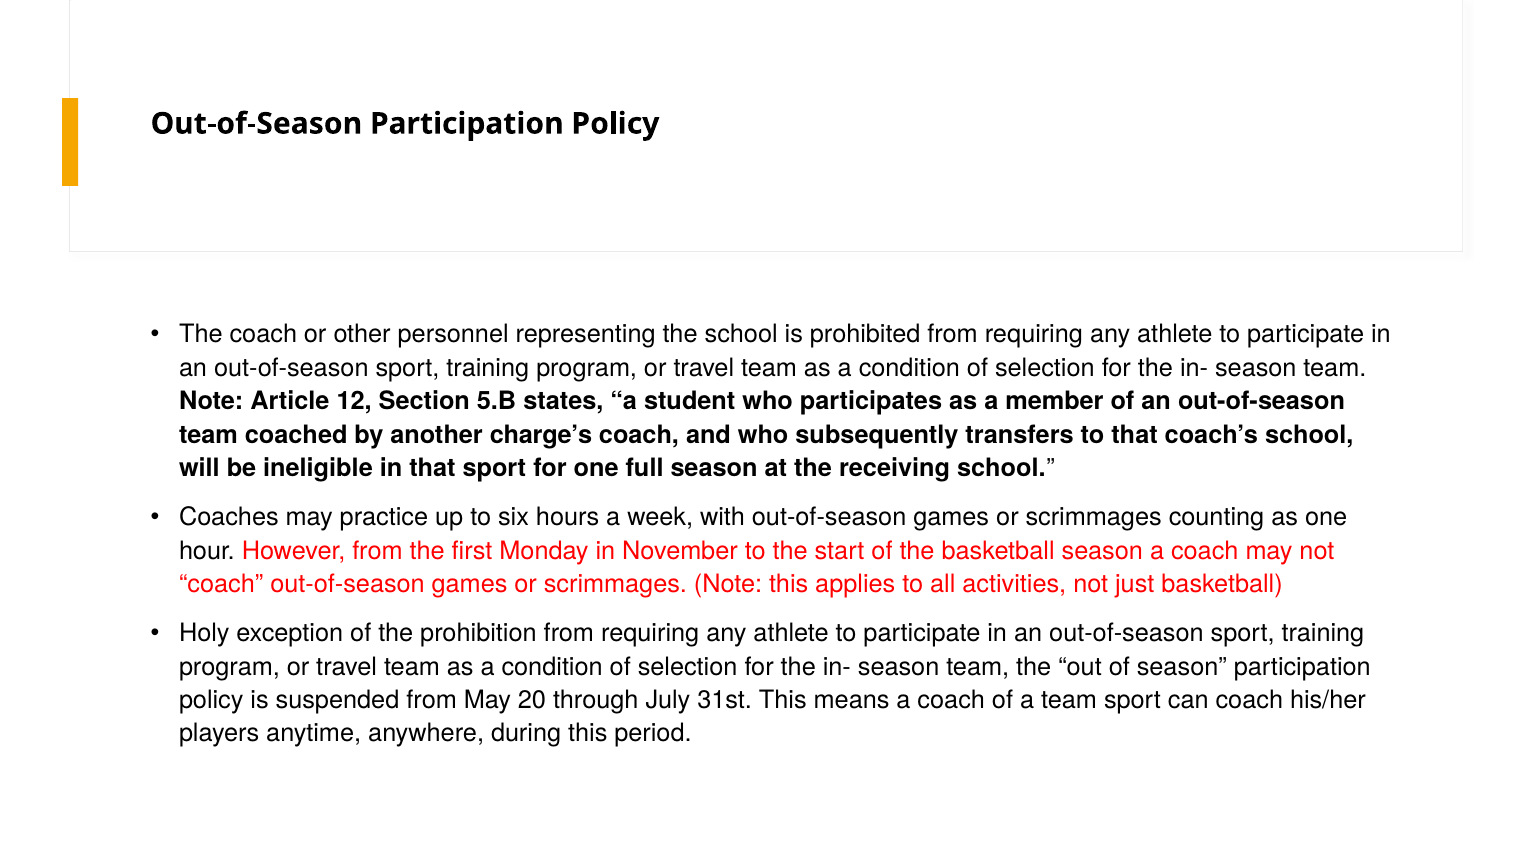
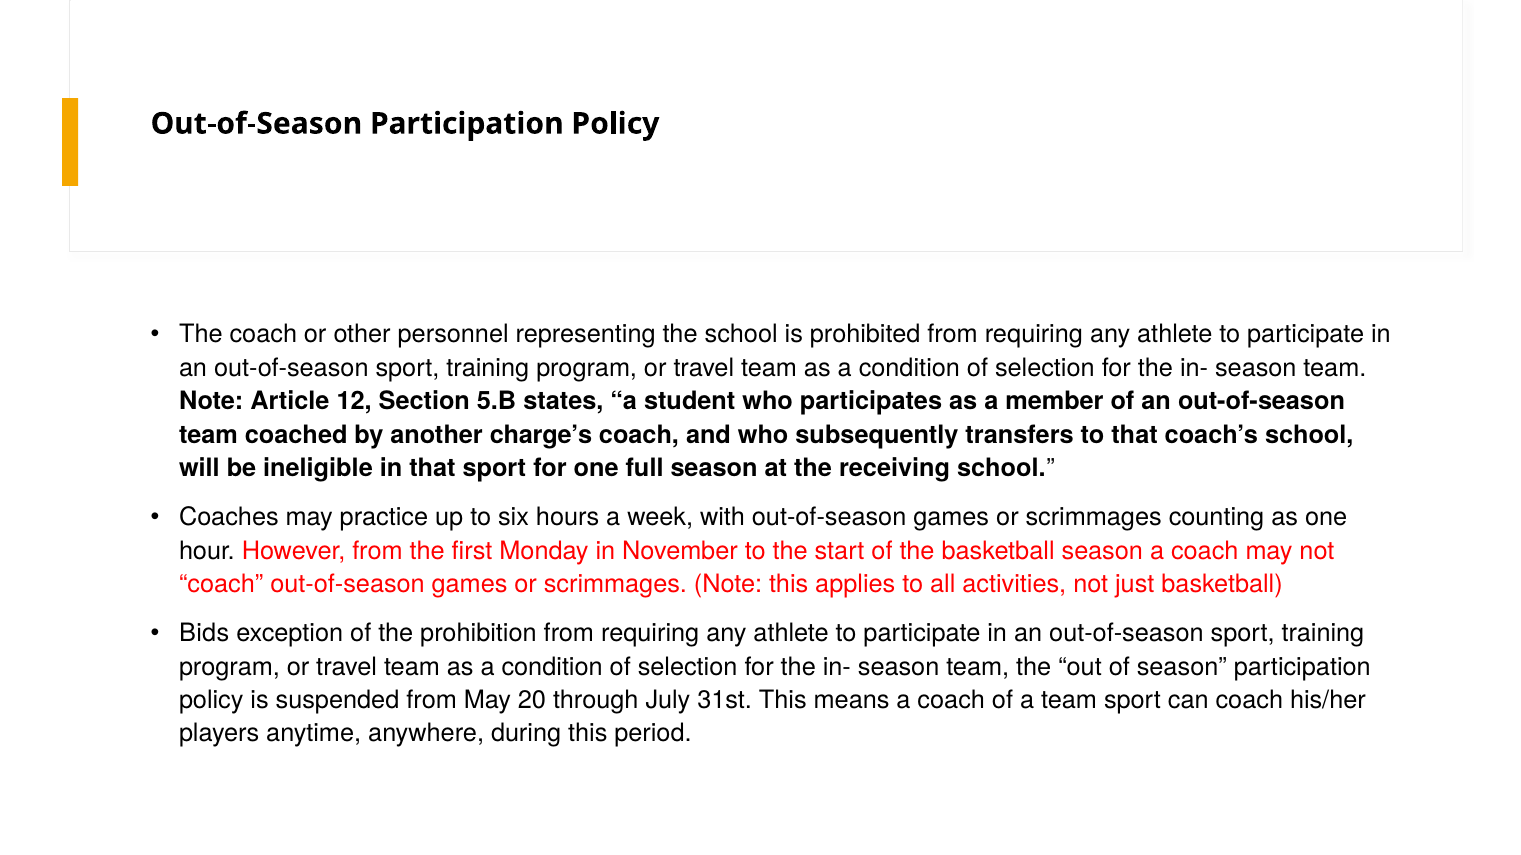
Holy: Holy -> Bids (204, 634)
